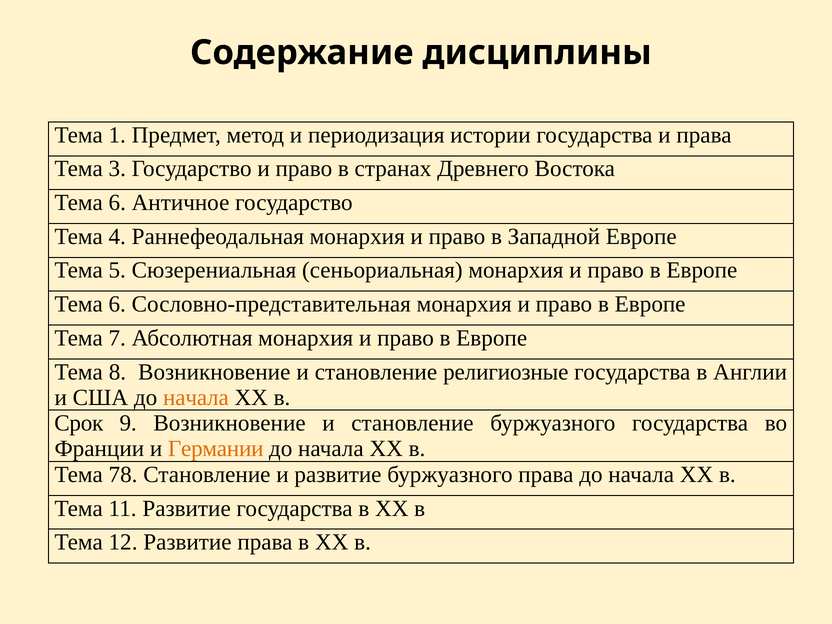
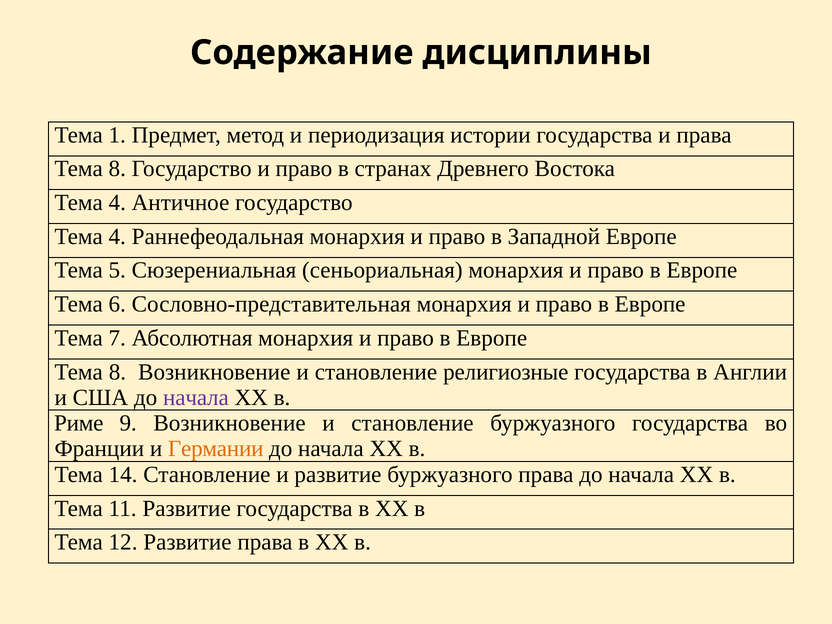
3: 3 -> 8 (117, 169)
6: 6 -> 4 (117, 203)
начала colour: orange -> purple (196, 398)
Срок: Срок -> Риме (79, 423)
78: 78 -> 14 (123, 475)
